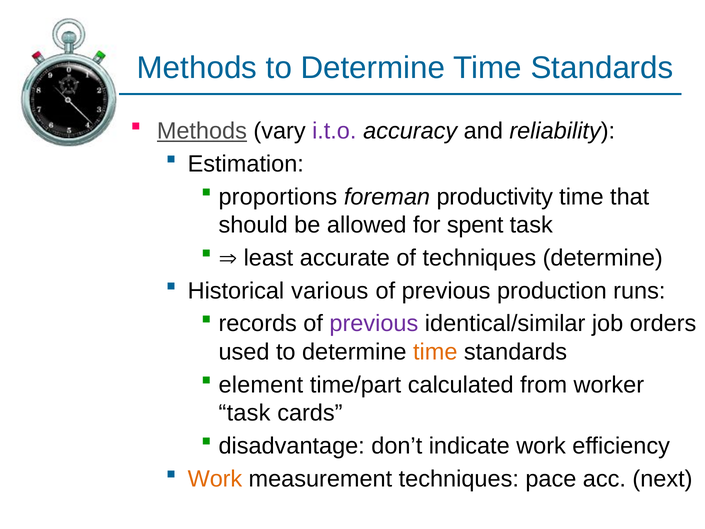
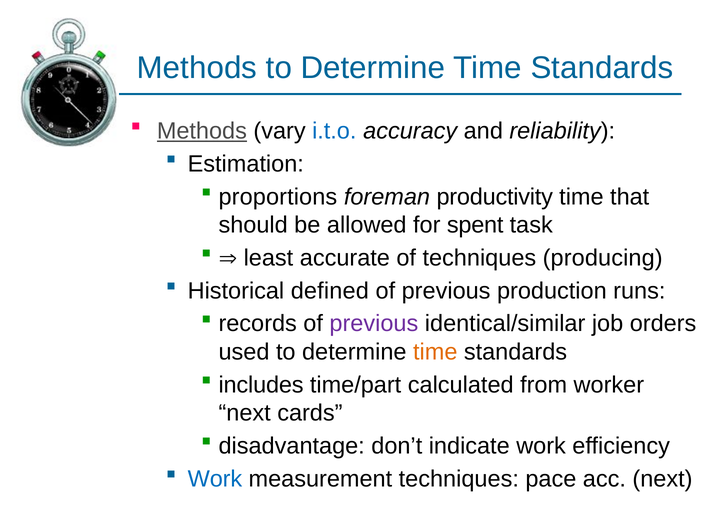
i.t.o colour: purple -> blue (334, 131)
techniques determine: determine -> producing (603, 258)
various: various -> defined (330, 291)
element: element -> includes (261, 385)
task: task -> next (245, 413)
Work colour: orange -> blue (215, 479)
